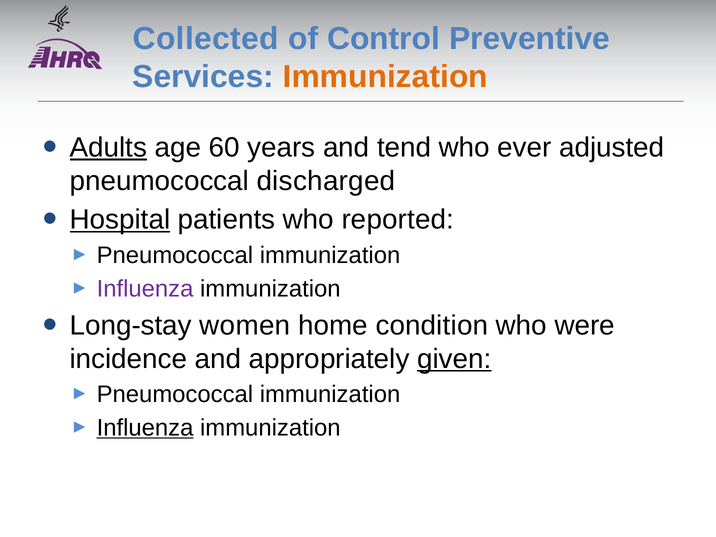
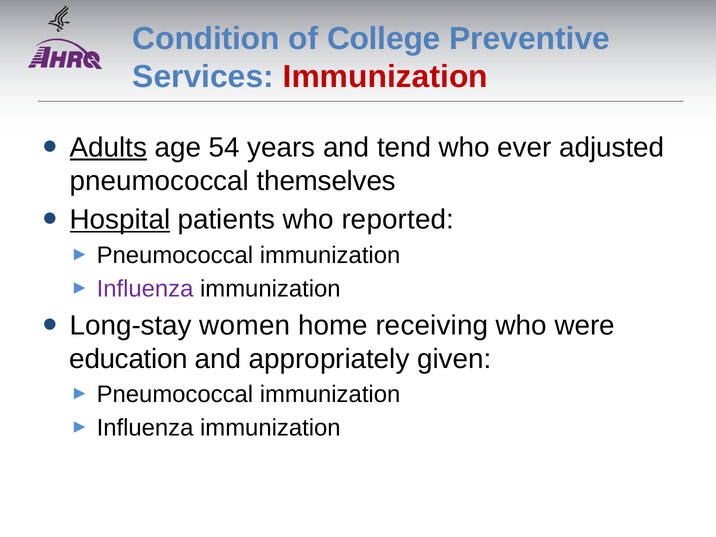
Collected: Collected -> Condition (206, 39)
Control: Control -> College (384, 39)
Immunization colour: orange -> red (385, 77)
60: 60 -> 54 (224, 147)
discharged: discharged -> themselves (326, 181)
condition: condition -> receiving (432, 325)
incidence: incidence -> education (129, 359)
given underline: present -> none (454, 359)
Influenza underline: present -> none (145, 428)
